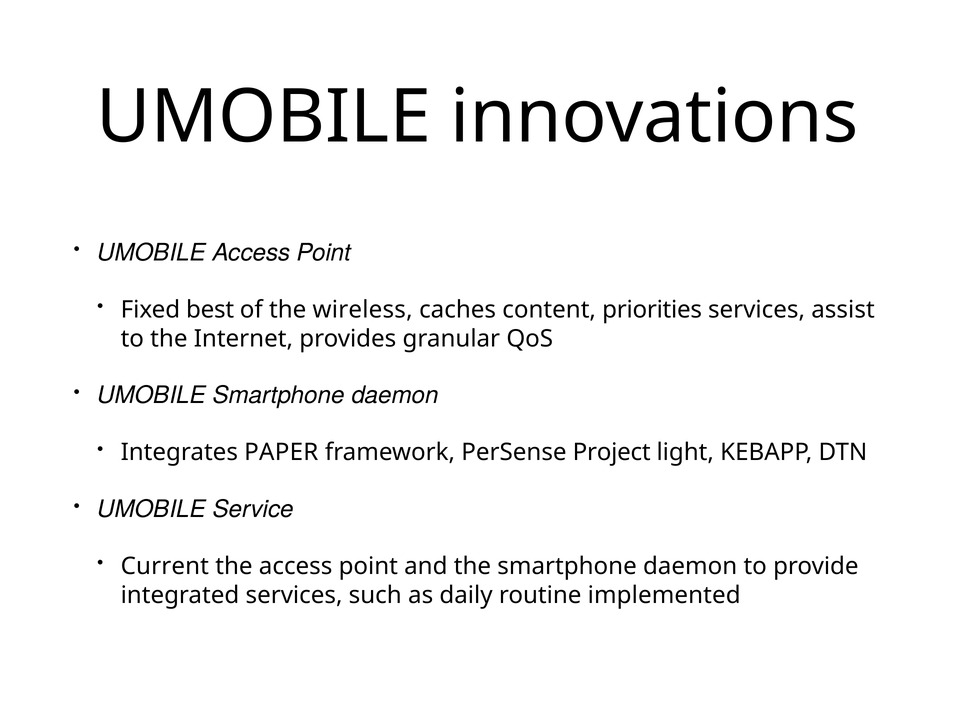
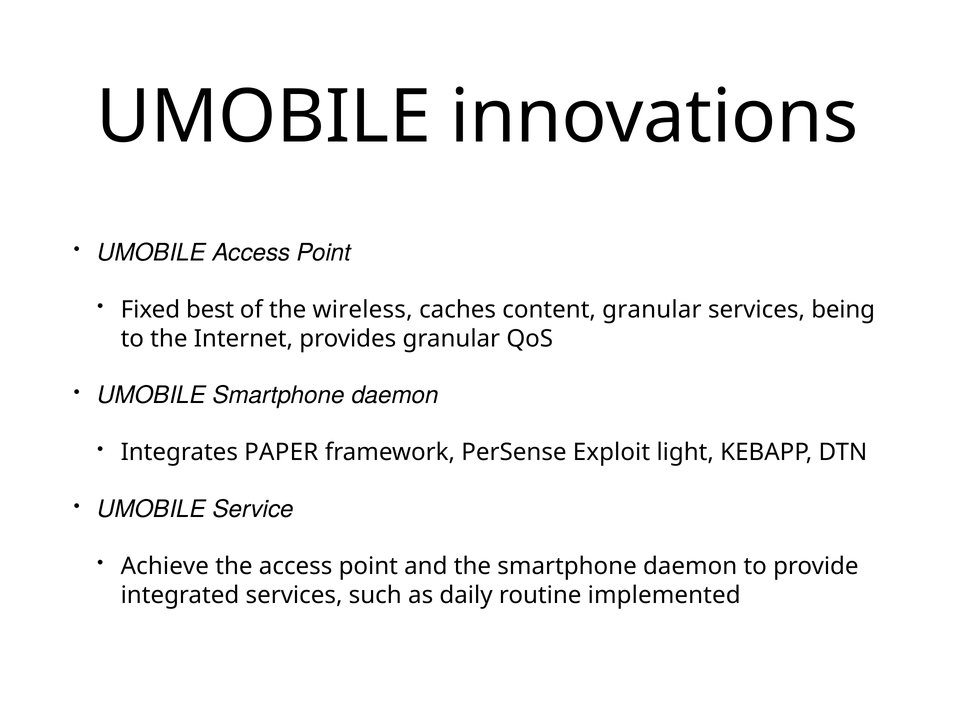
content priorities: priorities -> granular (652, 310)
assist: assist -> being (843, 310)
Project: Project -> Exploit (611, 453)
Current: Current -> Achieve (165, 567)
